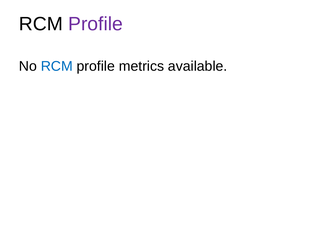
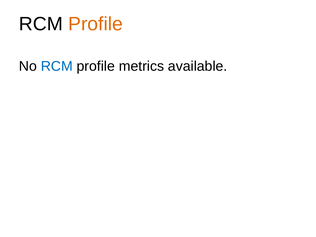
Profile colour: purple -> orange (96, 24)
